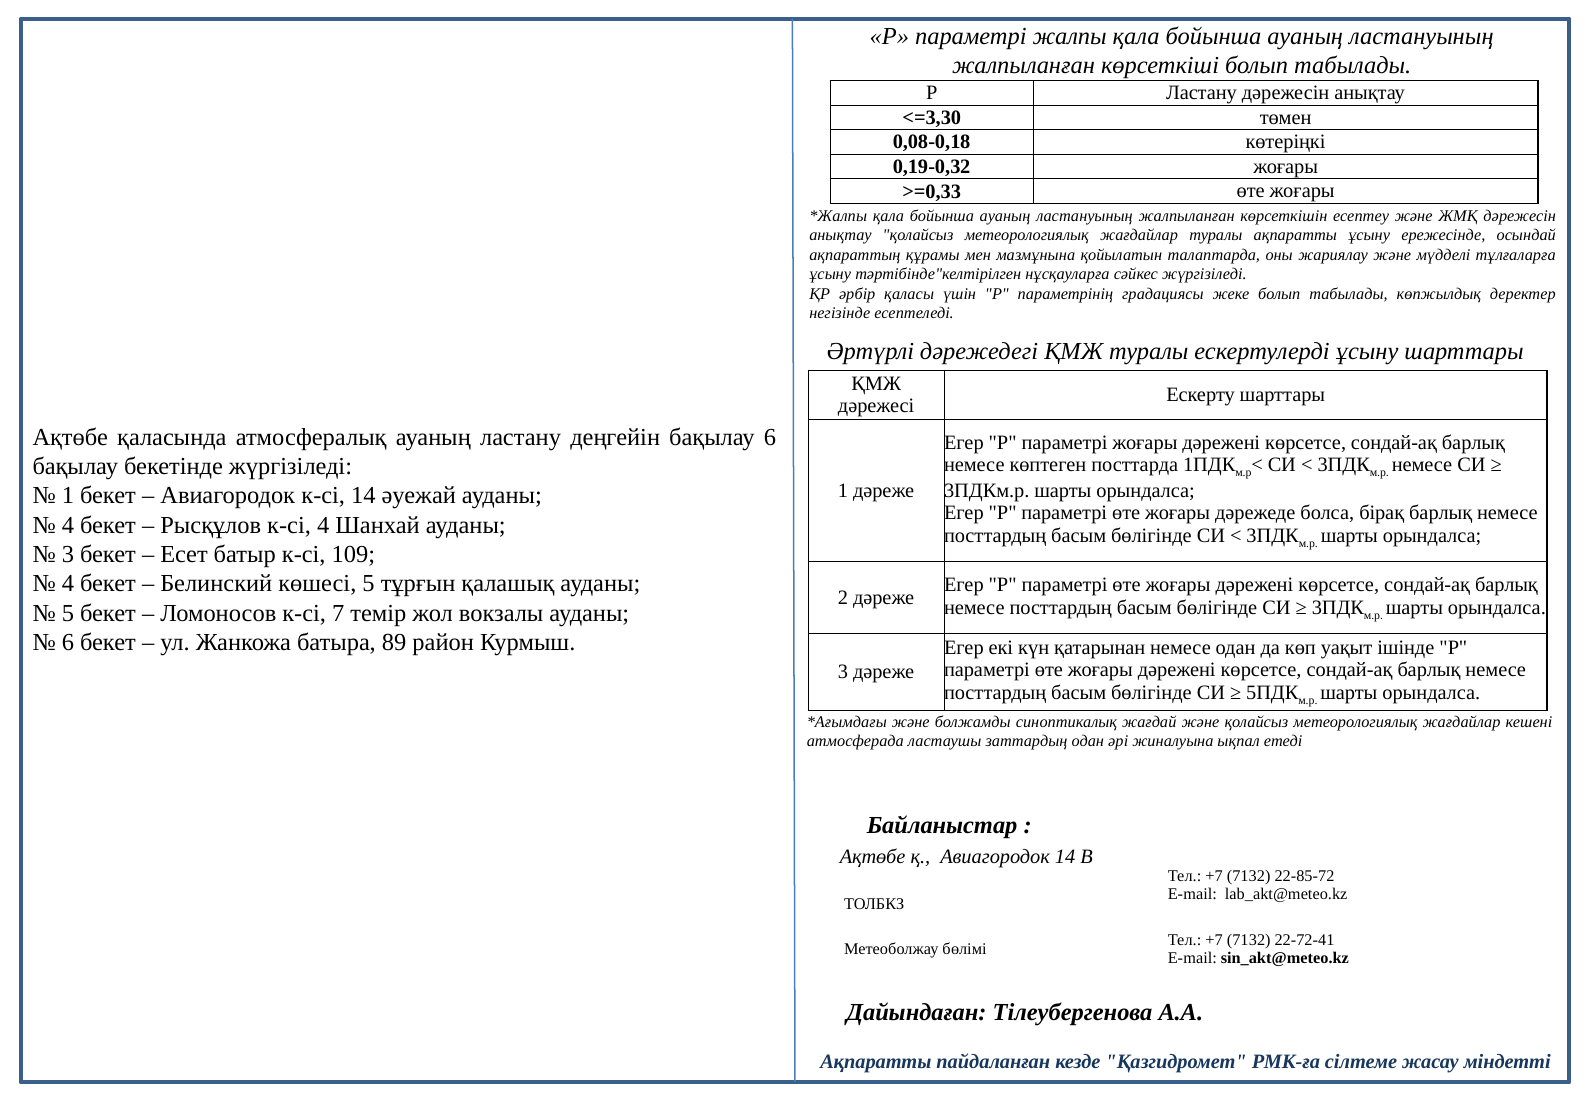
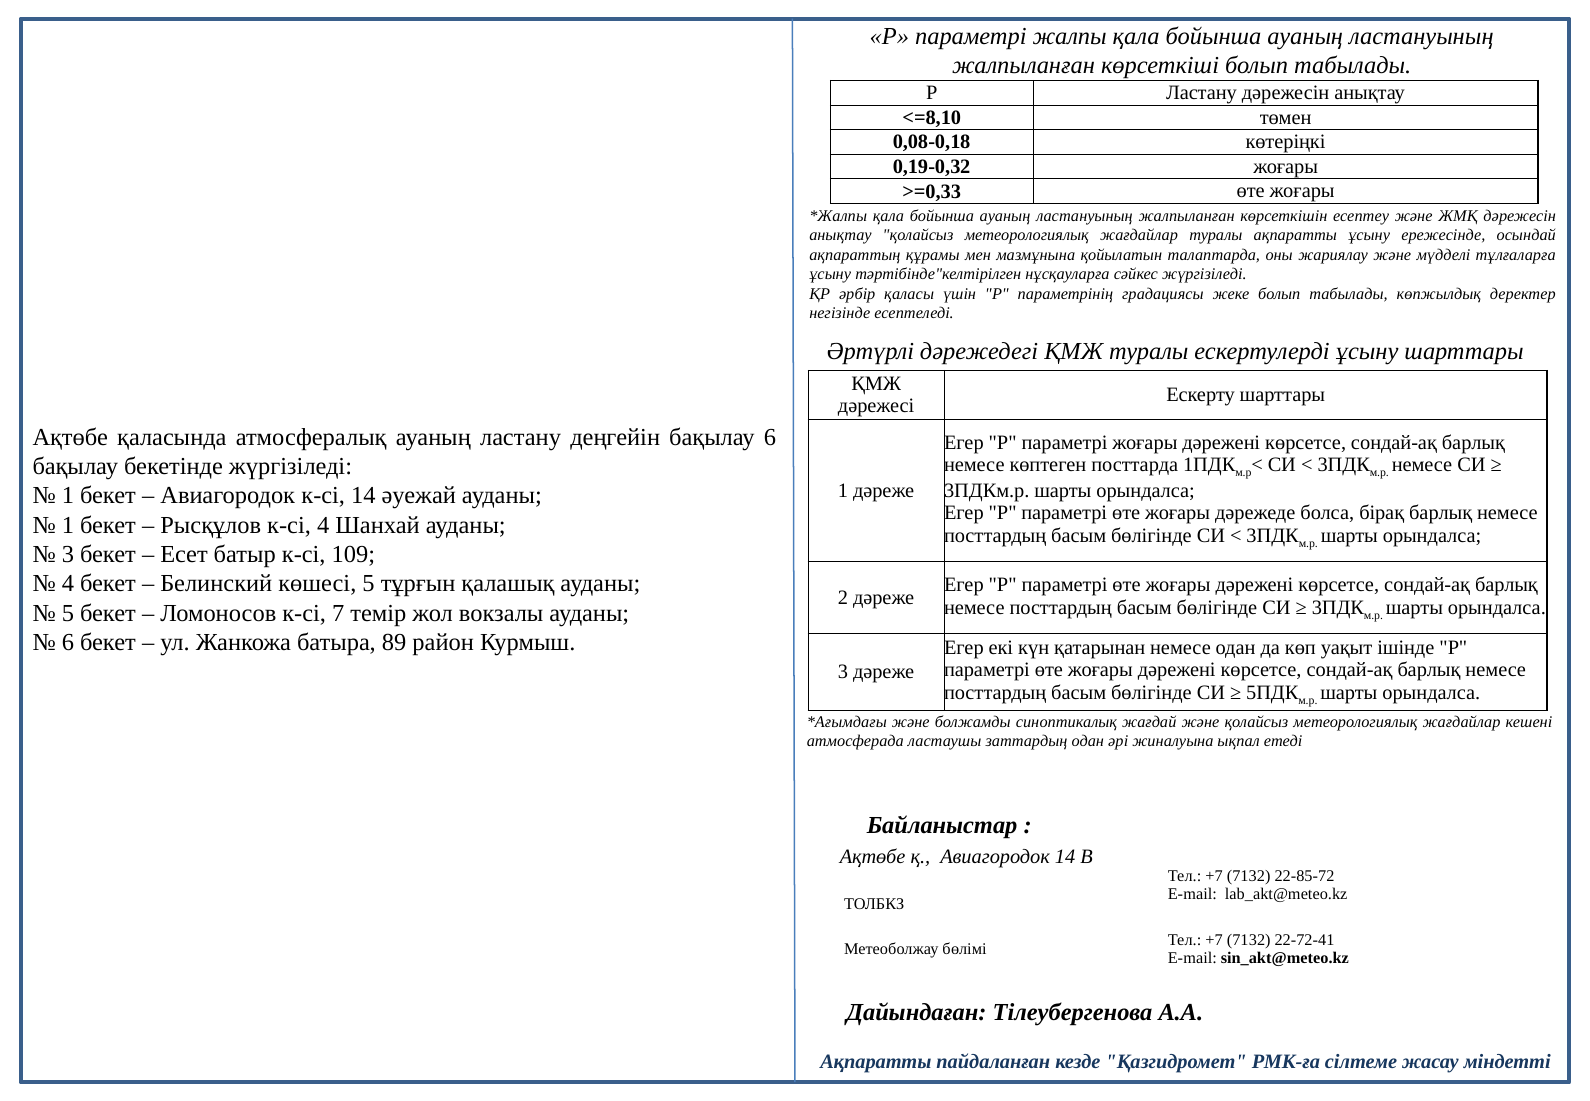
<=3,30: <=3,30 -> <=8,10 (932, 117)
4: 4 -> 1 (68, 525)
